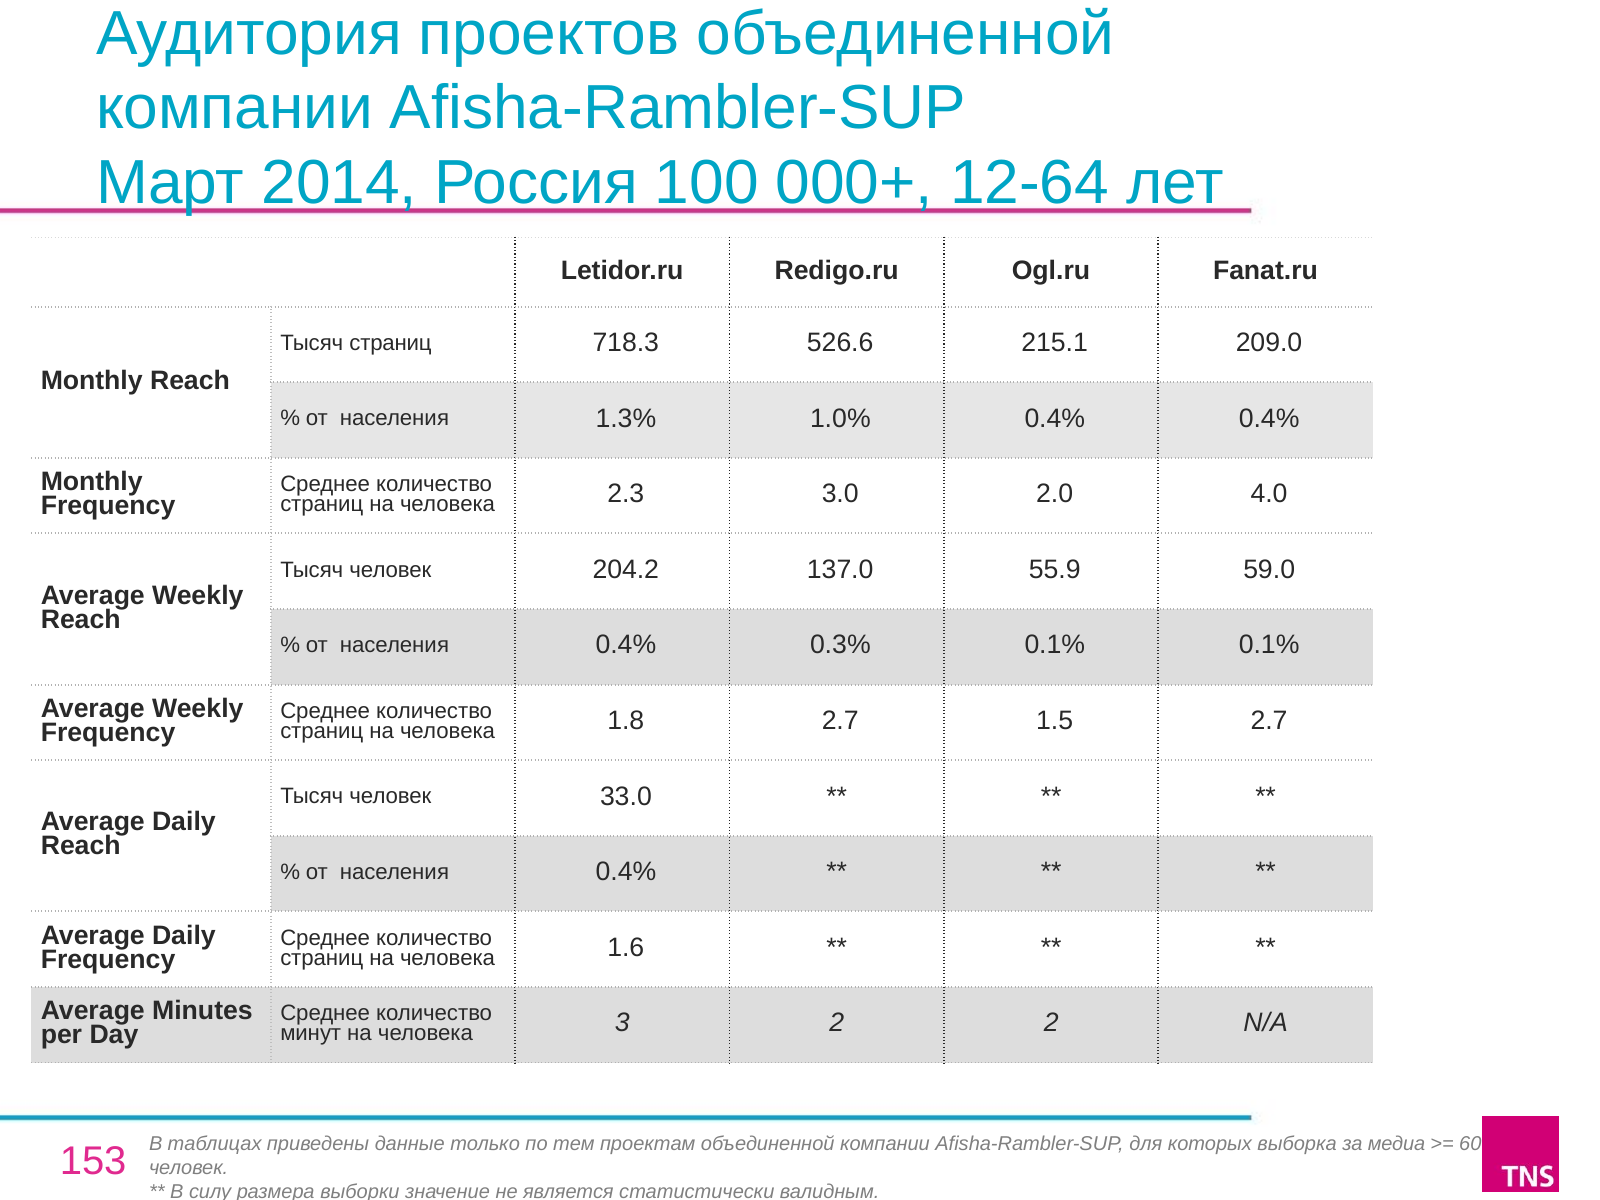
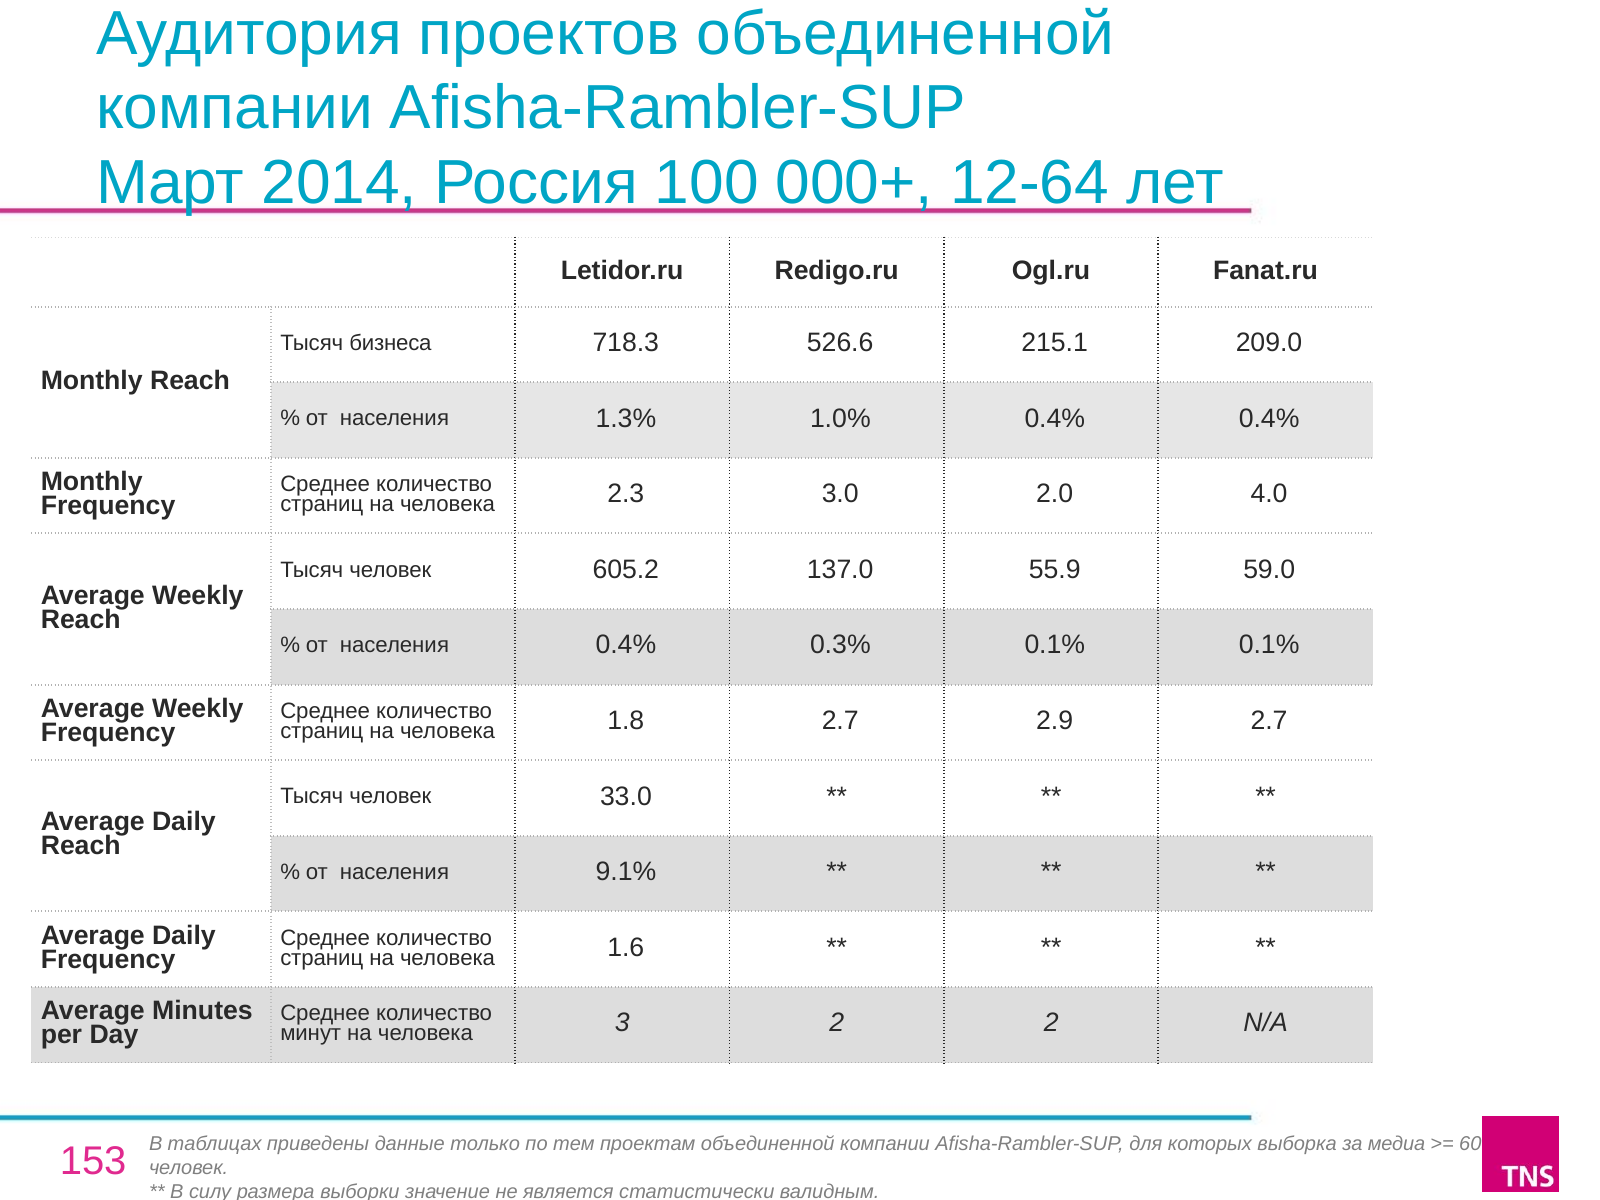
Тысяч страниц: страниц -> бизнеса (390, 343)
204.2: 204.2 -> 605.2 (626, 570)
1.5: 1.5 -> 2.9 (1055, 721)
0.4%: 0.4% -> 9.1% (626, 872)
